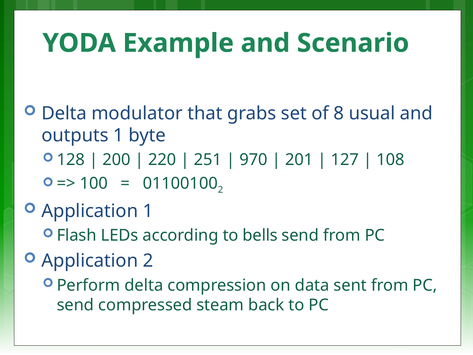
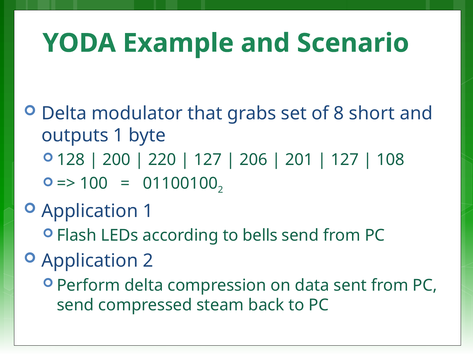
usual: usual -> short (372, 113)
251: 251 -> 127 (208, 160)
970: 970 -> 206 (253, 160)
